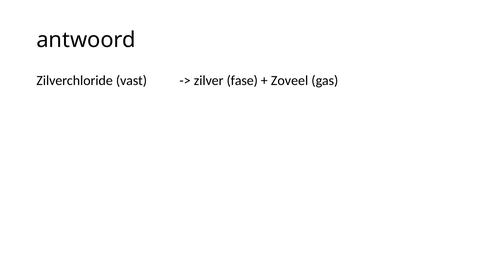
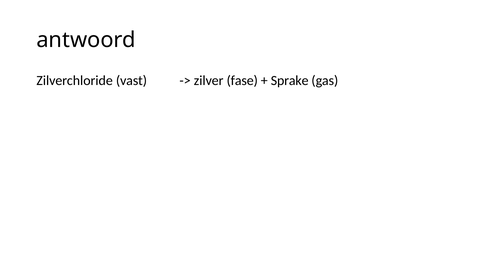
Zoveel: Zoveel -> Sprake (290, 81)
